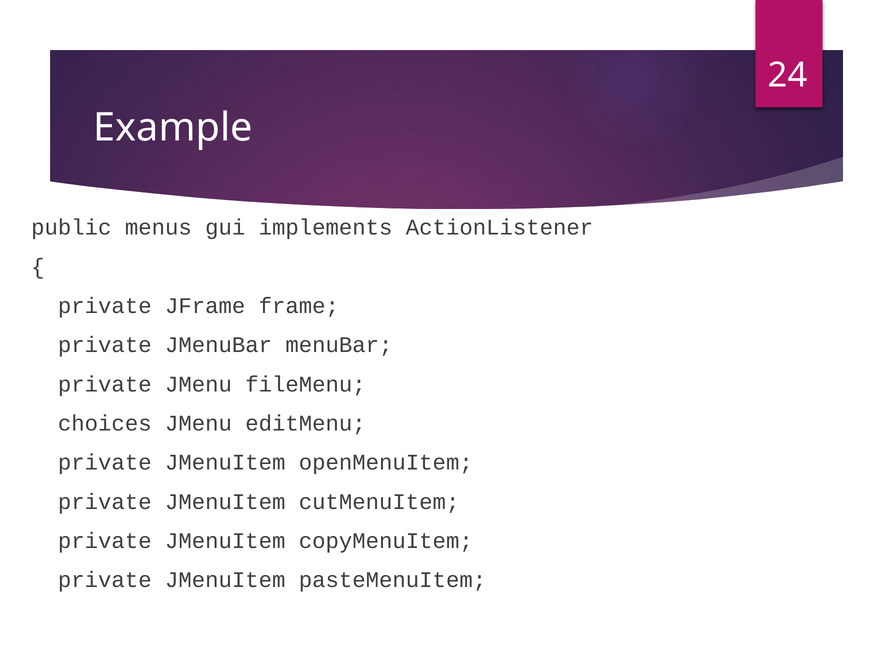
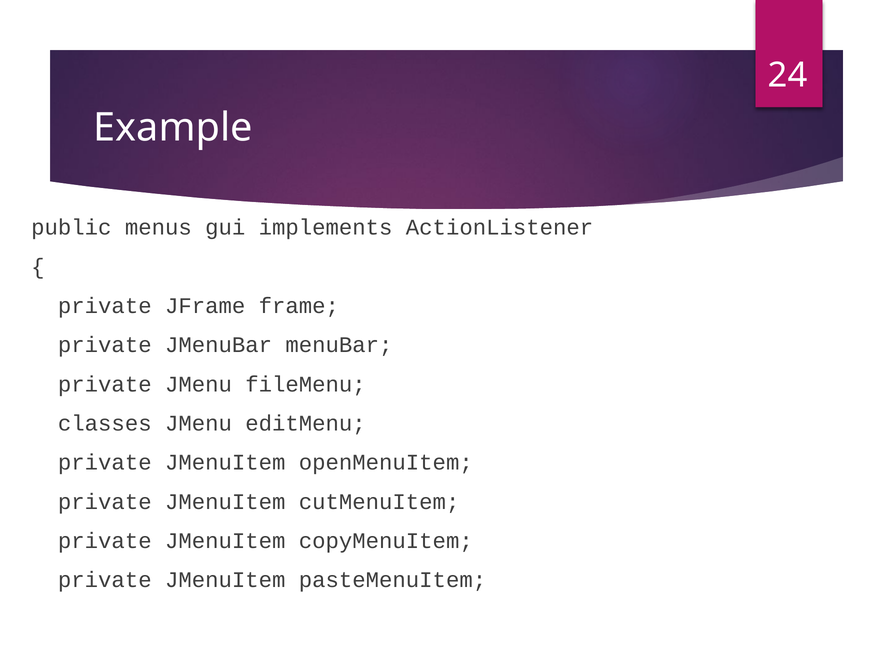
choices: choices -> classes (105, 423)
